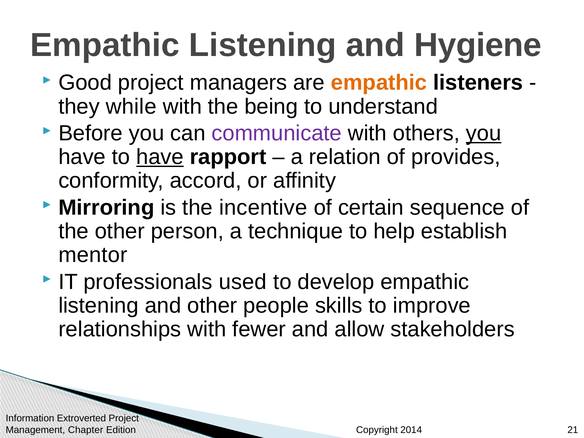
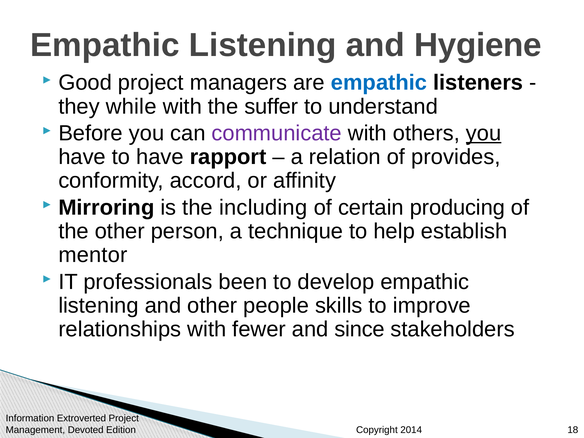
empathic colour: orange -> blue (379, 83)
being: being -> suffer (271, 106)
have underline: present -> none (160, 157)
incentive: incentive -> including (263, 208)
sequence: sequence -> producing (457, 208)
used: used -> been (243, 282)
allow: allow -> since (360, 329)
Chapter: Chapter -> Devoted (86, 430)
21: 21 -> 18 (573, 430)
